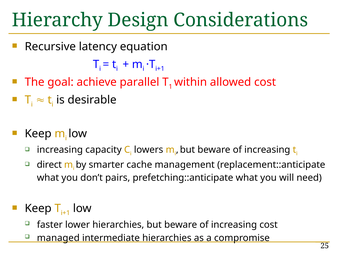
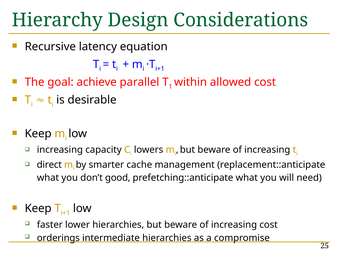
pairs: pairs -> good (118, 177)
managed: managed -> orderings (58, 238)
